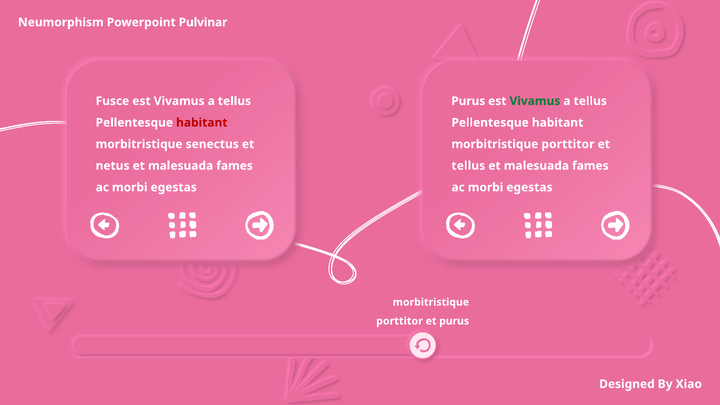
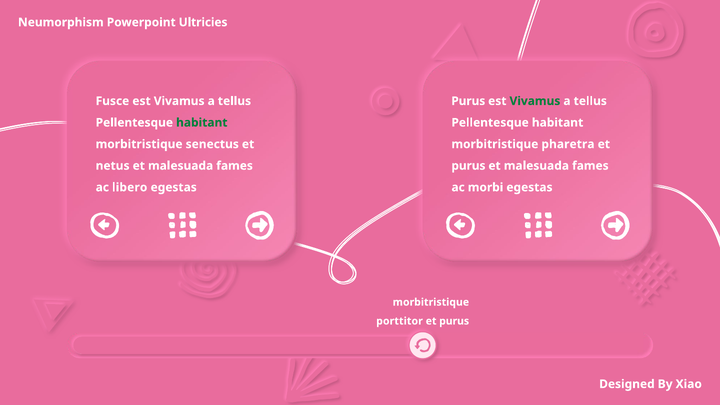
Pulvinar: Pulvinar -> Ultricies (203, 22)
habitant colour: red -> green (202, 123)
porttitor: porttitor -> pharetra (568, 144)
tellus: tellus -> purus (468, 166)
morbi: morbi -> libero (130, 187)
